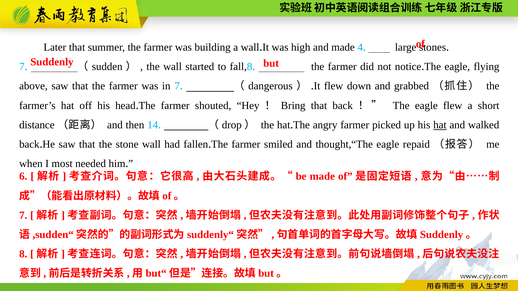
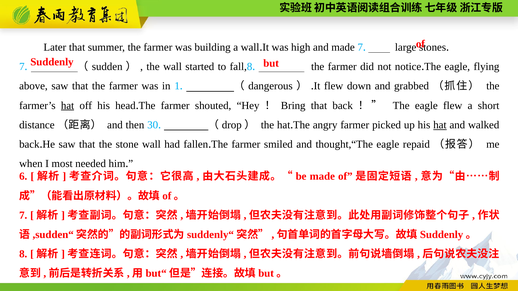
made 4: 4 -> 7 (360, 47)
in 7: 7 -> 1 (177, 86)
hat underline: none -> present (68, 106)
14: 14 -> 30 (153, 125)
